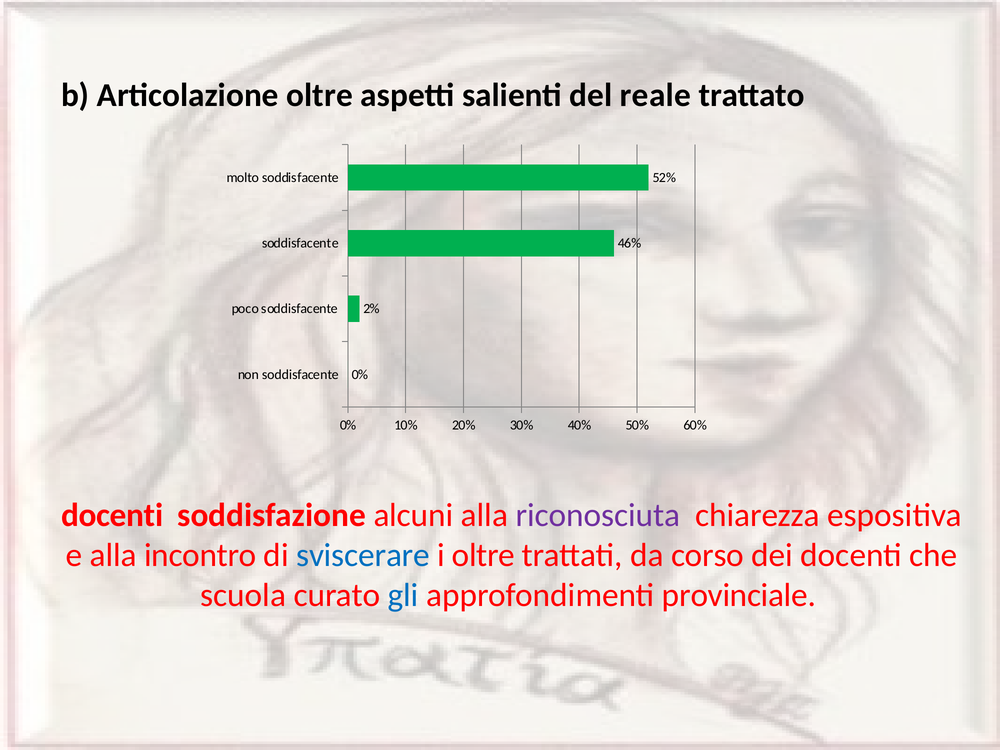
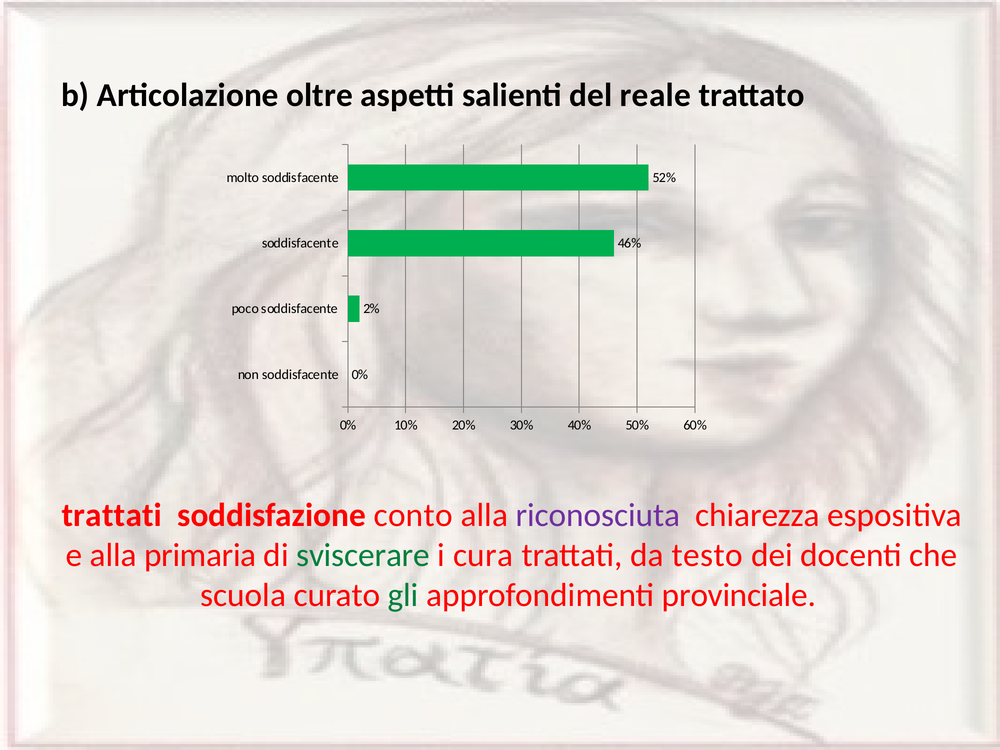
docenti: docenti -> trattati (112, 515)
alcuni: alcuni -> conto (413, 515)
incontro: incontro -> primaria (200, 555)
sviscerare colour: blue -> green (363, 555)
i oltre: oltre -> cura (483, 555)
corso: corso -> testo (707, 555)
gli colour: blue -> green (403, 595)
